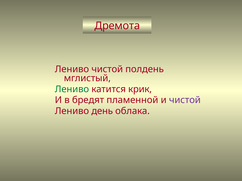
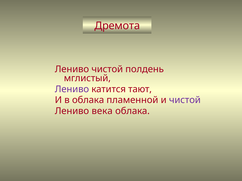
Лениво colour: green -> purple (72, 89)
крик: крик -> тают (140, 89)
в бредят: бредят -> облака (88, 100)
день: день -> века (102, 111)
